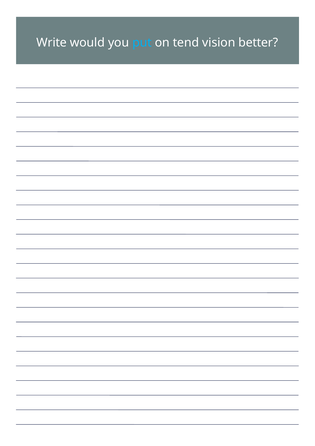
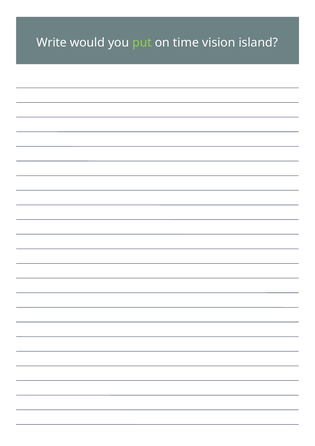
put colour: light blue -> light green (142, 42)
tend: tend -> time (186, 42)
better: better -> island (258, 42)
